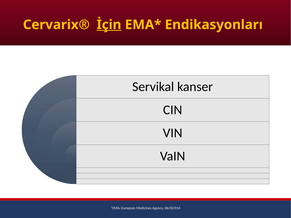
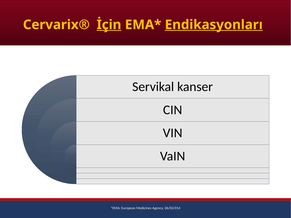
Endikasyonları underline: none -> present (214, 25)
